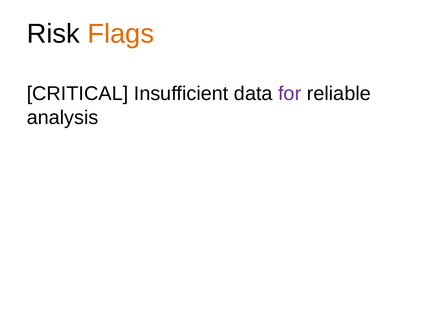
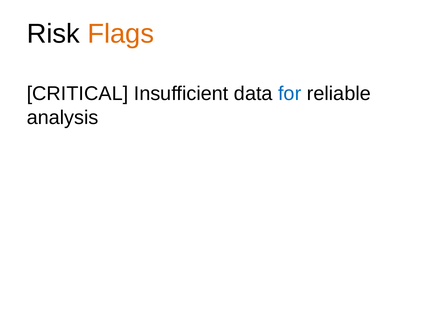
for colour: purple -> blue (290, 94)
